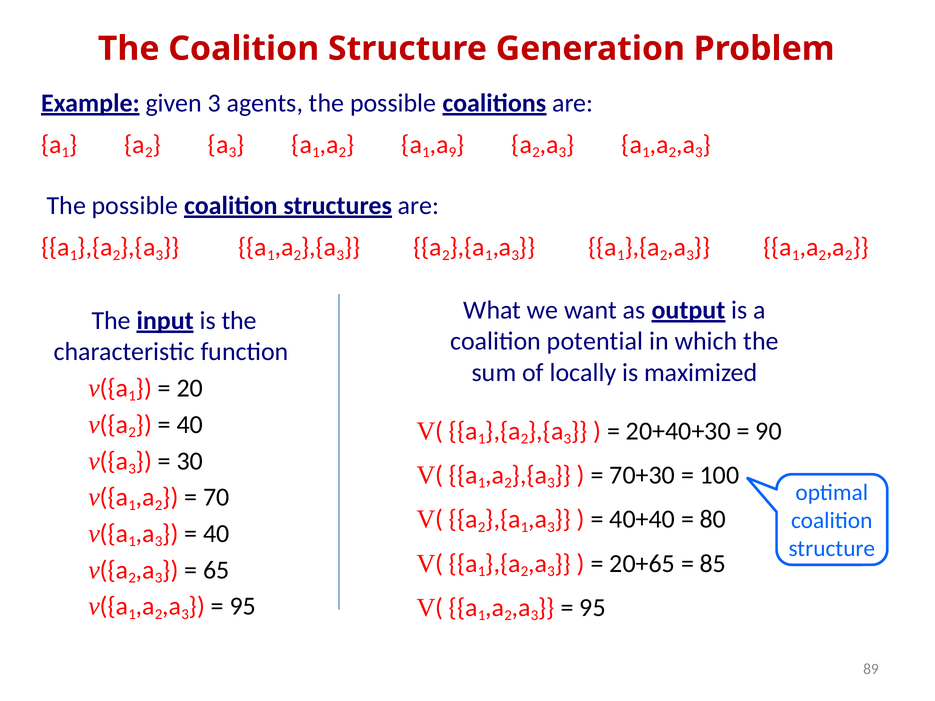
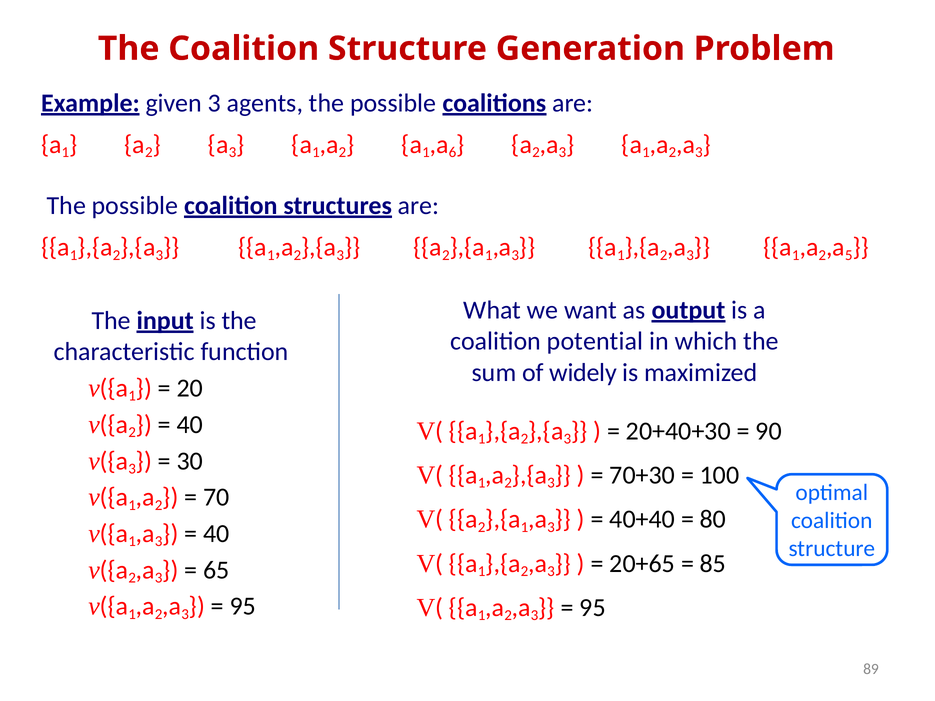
9: 9 -> 6 (452, 152)
2: 2 -> 5 (849, 255)
locally: locally -> widely (583, 373)
